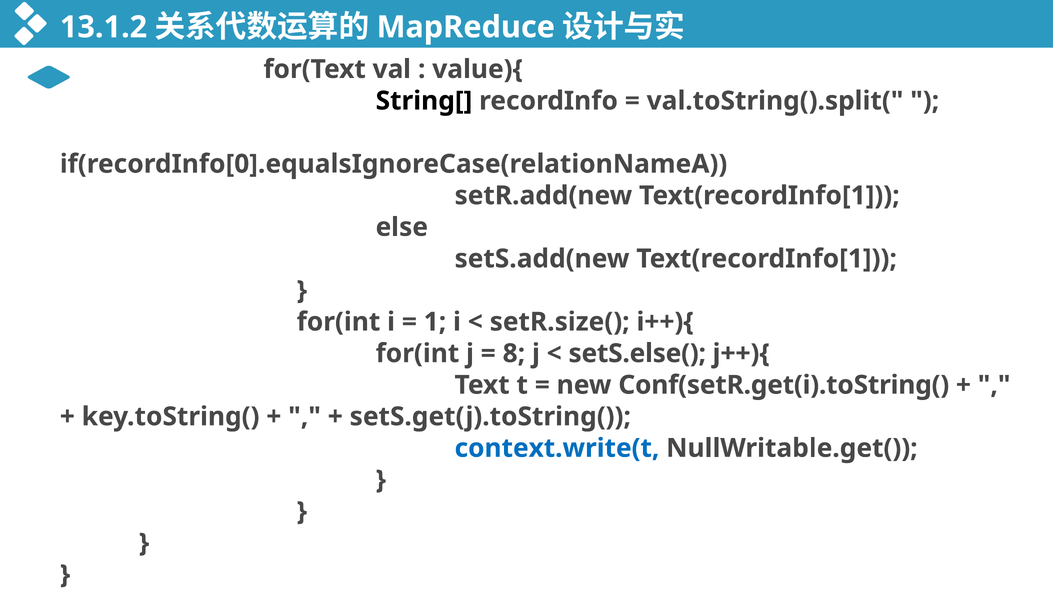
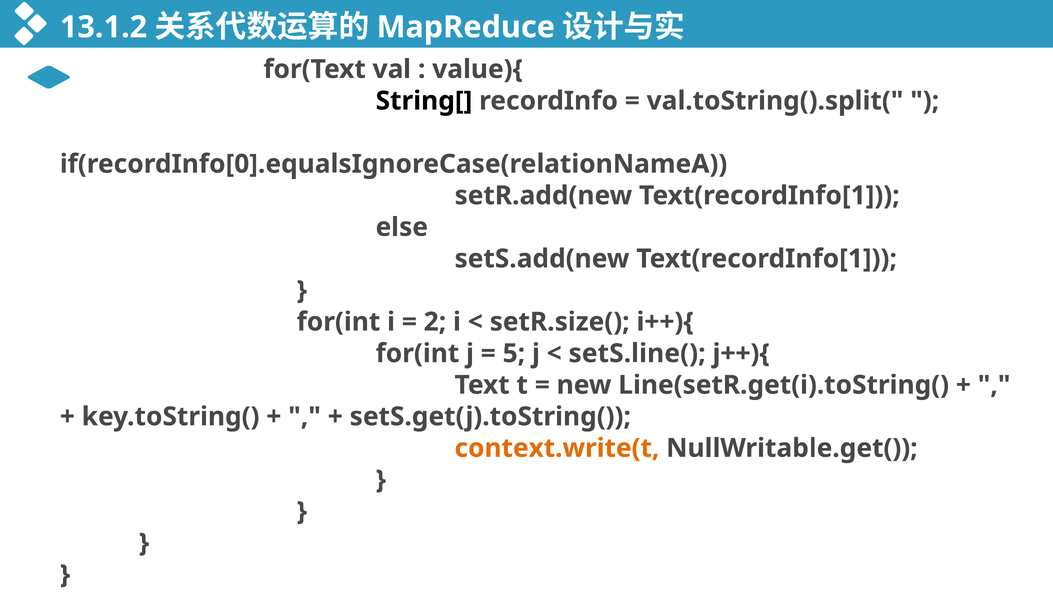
1: 1 -> 2 (435, 322)
8: 8 -> 5 (514, 353)
setS.else(: setS.else( -> setS.line( (637, 353)
Conf(setR.get(i).toString(: Conf(setR.get(i).toString( -> Line(setR.get(i).toString( (784, 385)
context.write(t colour: blue -> orange (557, 448)
